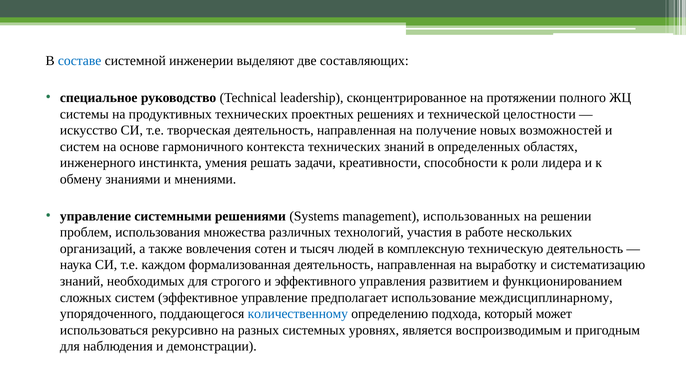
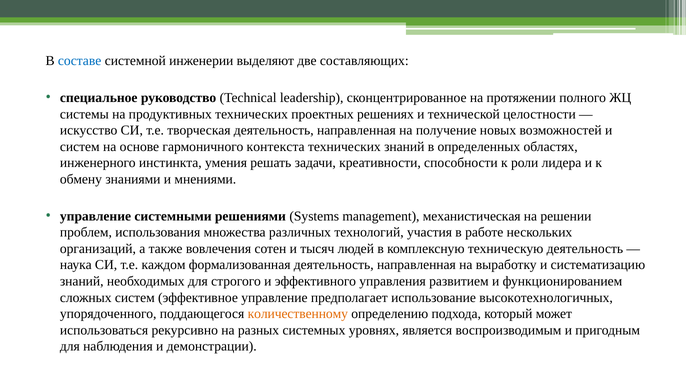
использованных: использованных -> механистическая (472, 216)
междисциплинарному: междисциплинарному -> высокотехнологичных (546, 297)
количественному colour: blue -> orange (298, 314)
